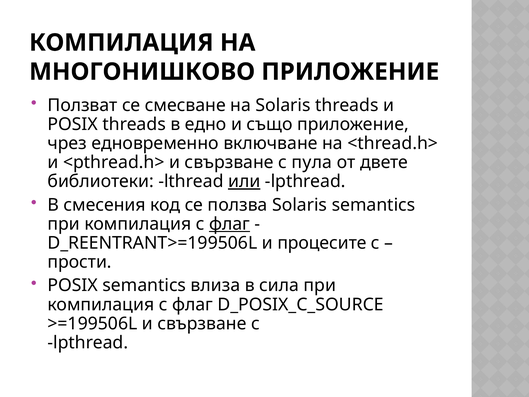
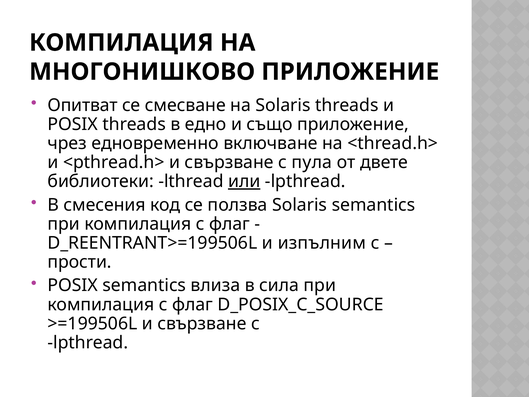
Ползват: Ползват -> Опитват (83, 105)
флаг underline: present -> none (229, 224)
процесите: процесите -> изпълним (322, 243)
